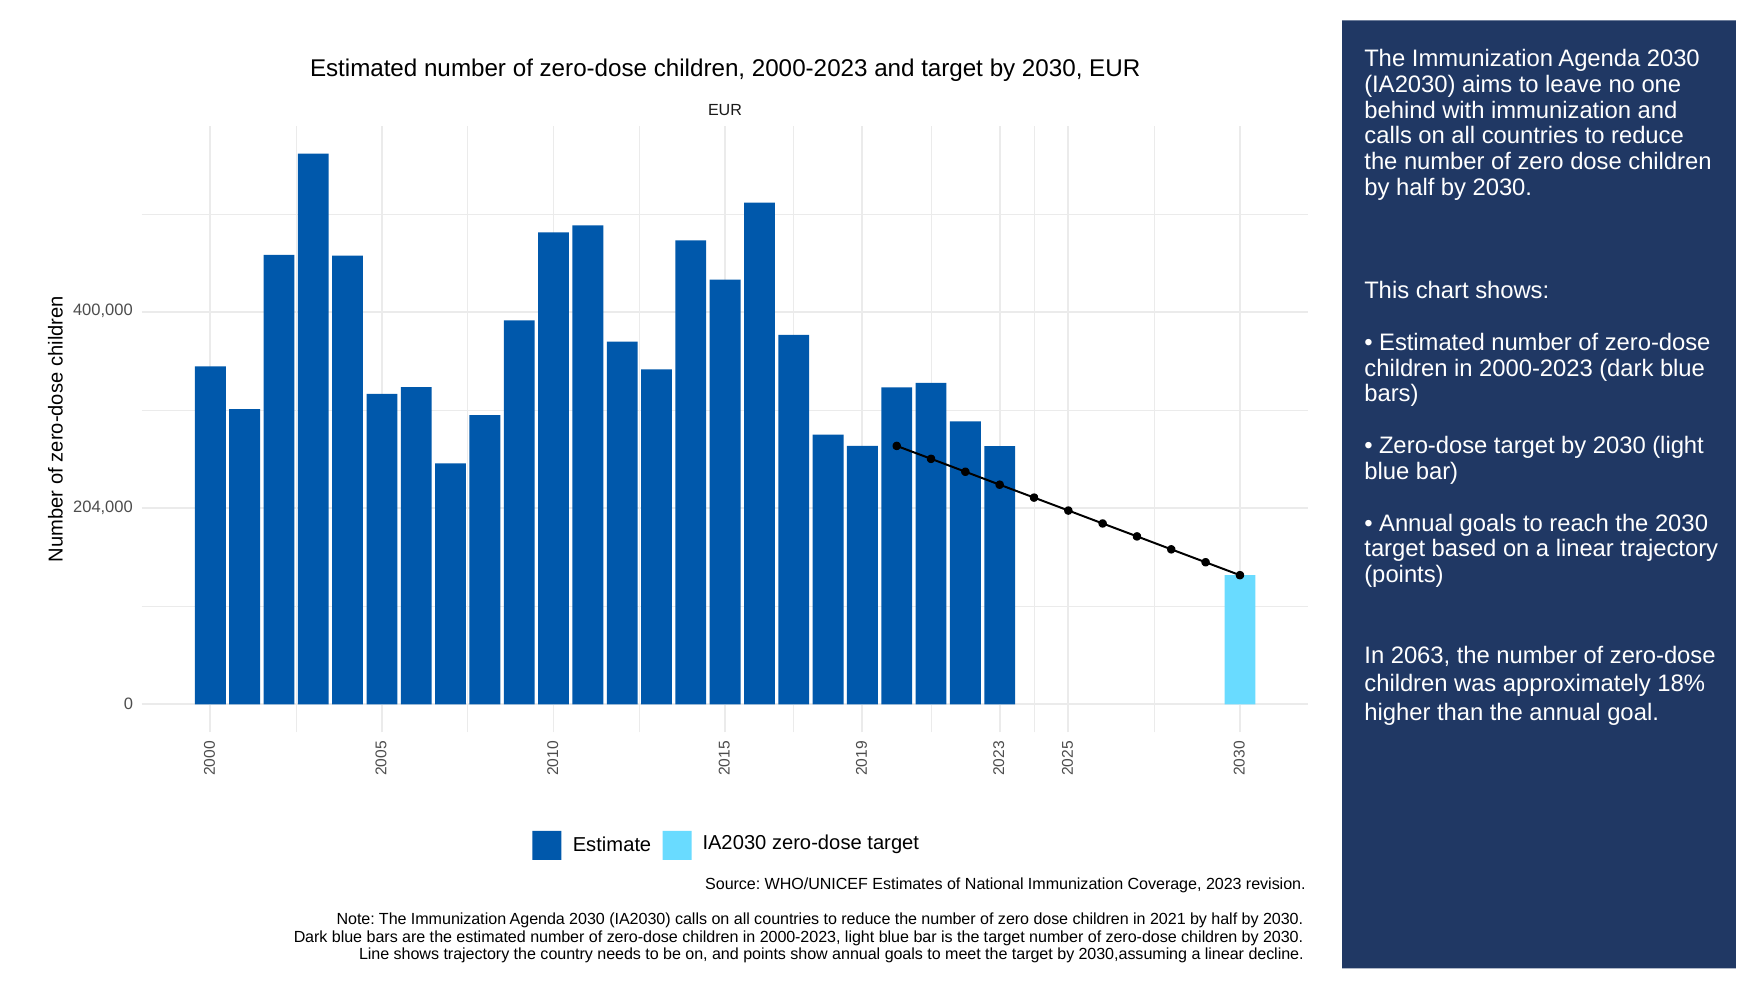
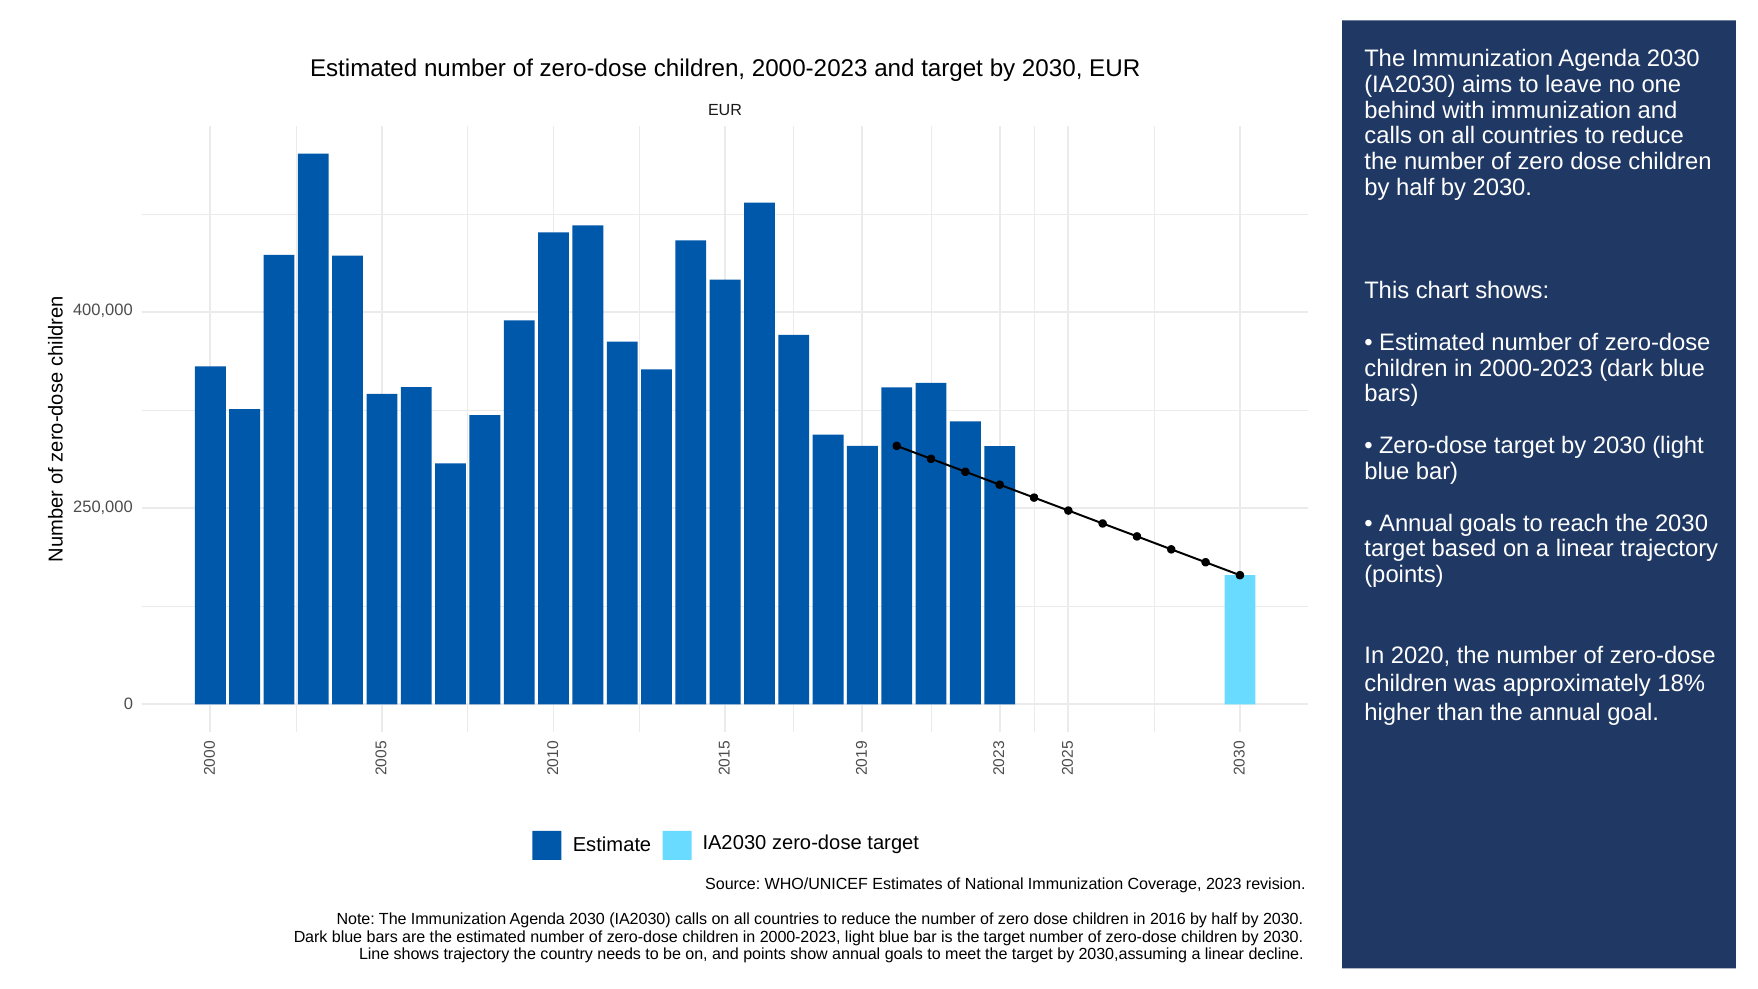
204,000: 204,000 -> 250,000 (103, 507)
2063: 2063 -> 2020 (1421, 655)
2021: 2021 -> 2016 (1168, 919)
